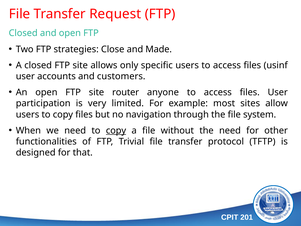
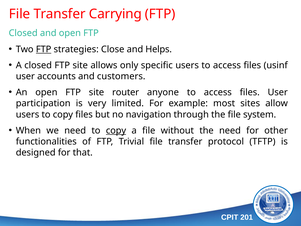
Request: Request -> Carrying (115, 14)
FTP underline: none -> present (44, 49)
Made: Made -> Helps (159, 49)
